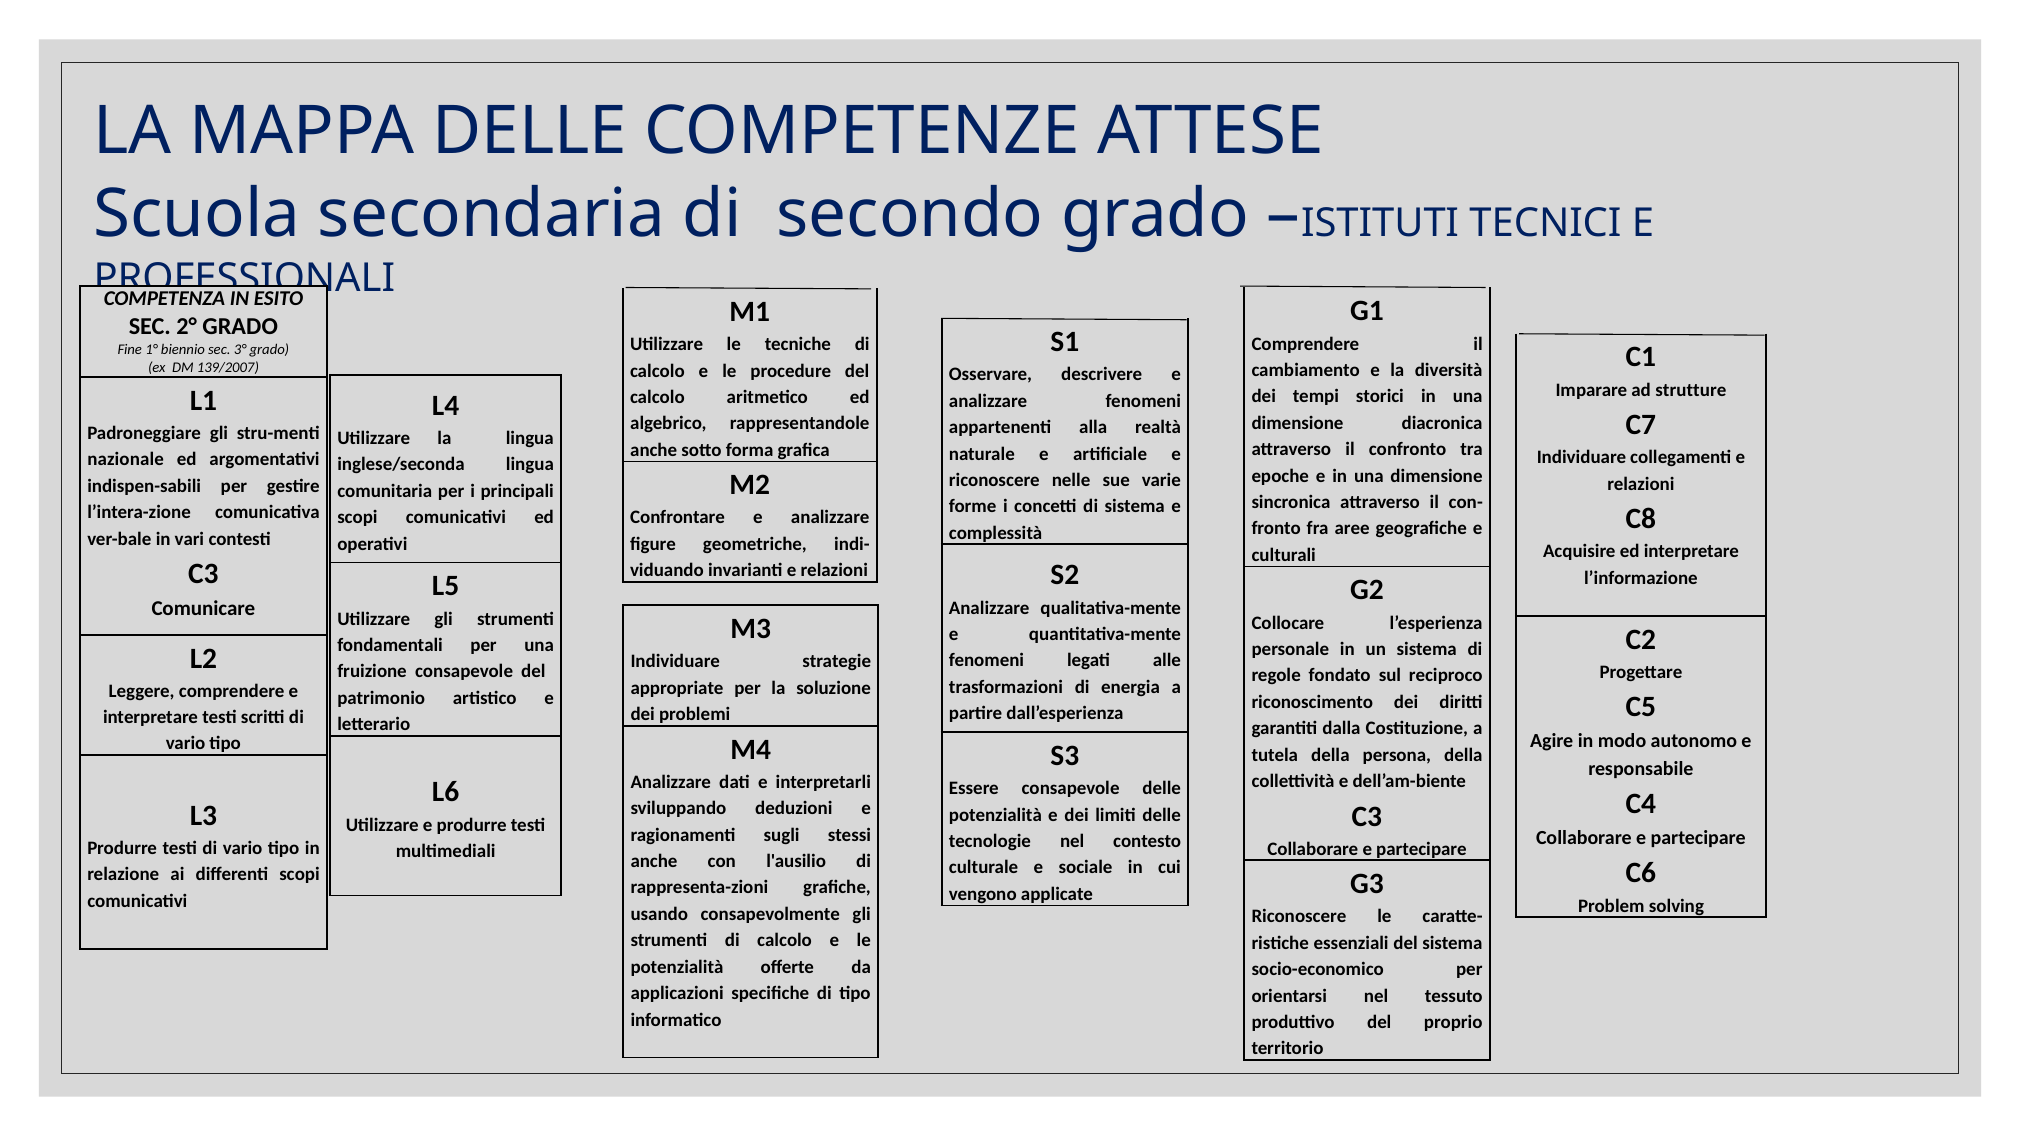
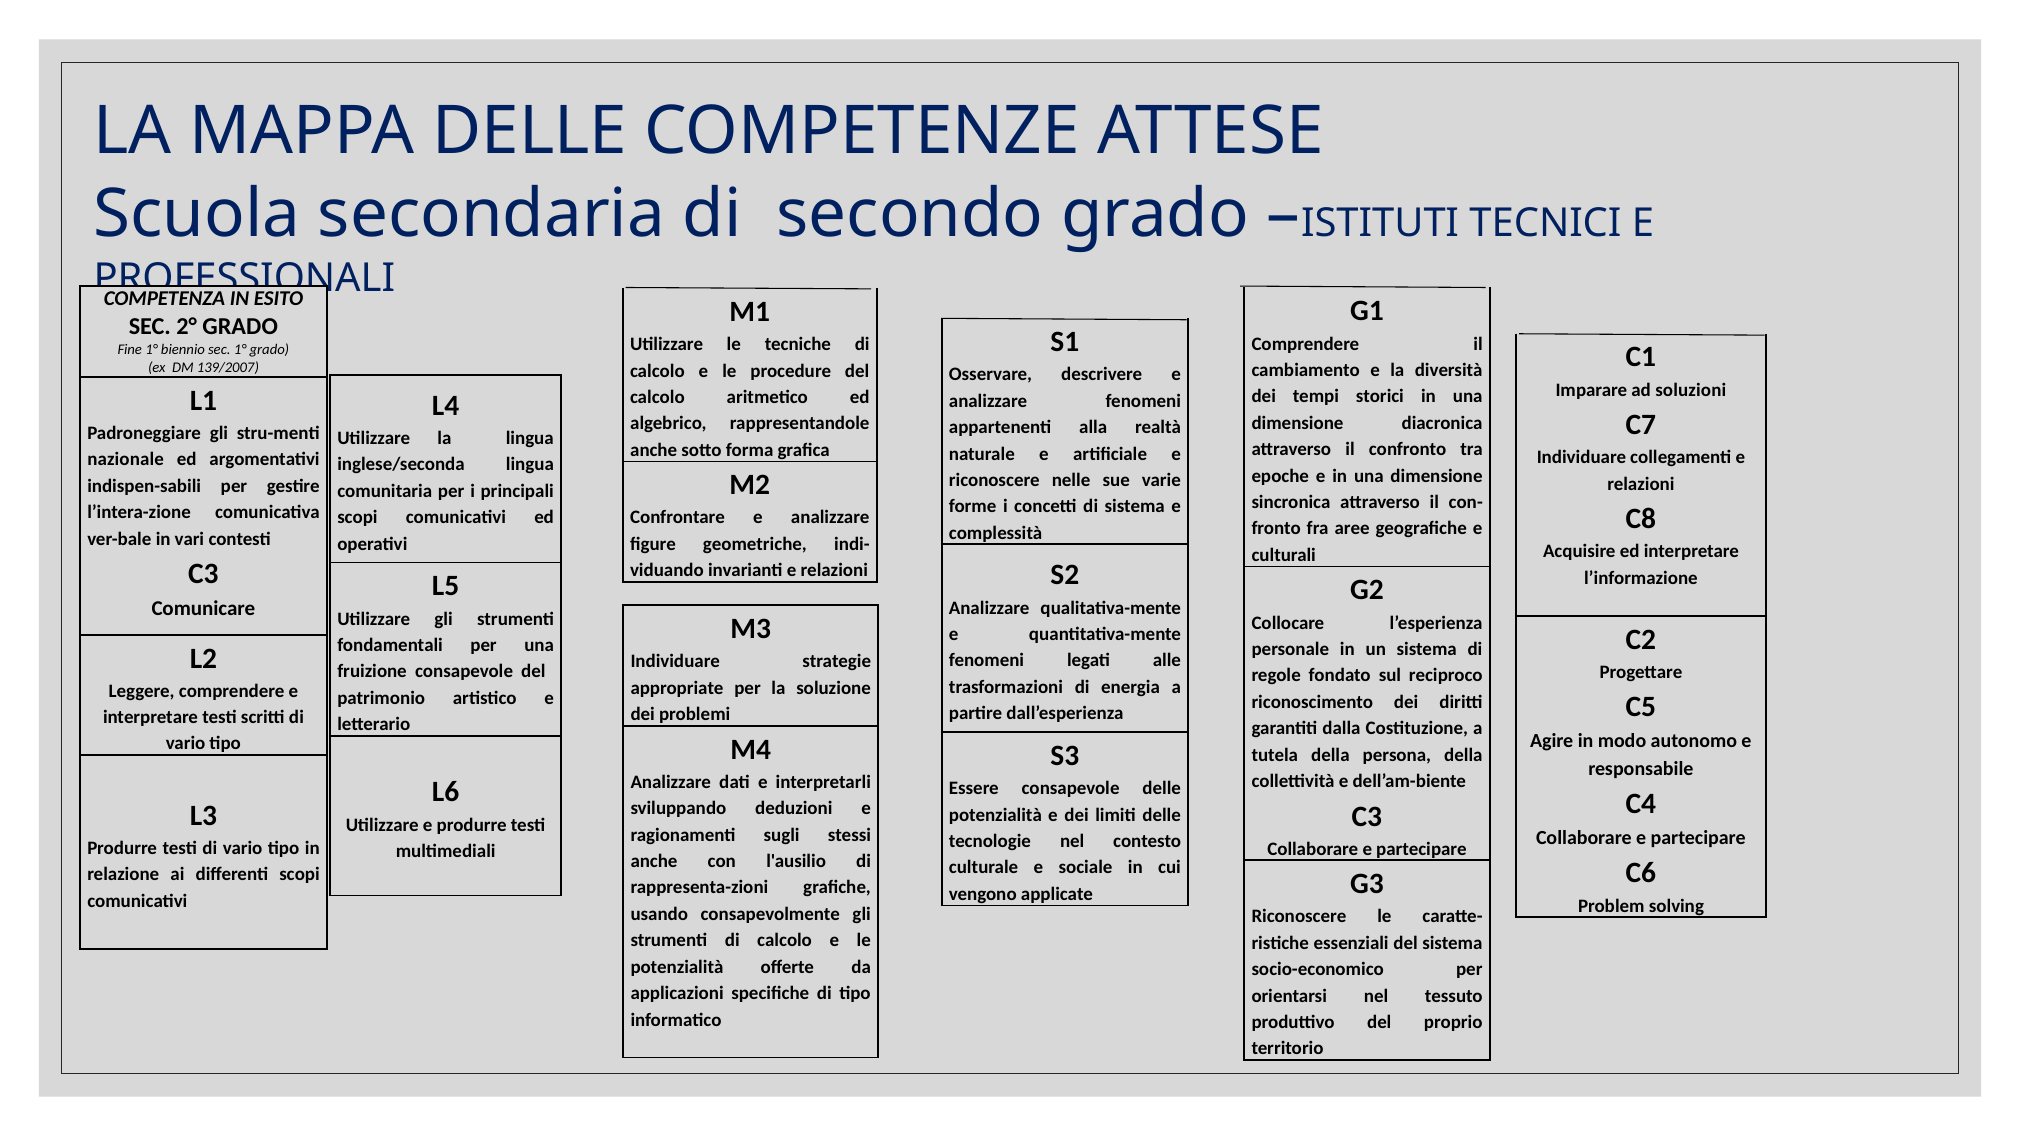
sec 3°: 3° -> 1° (240, 350)
strutture: strutture -> soluzioni (1691, 390)
